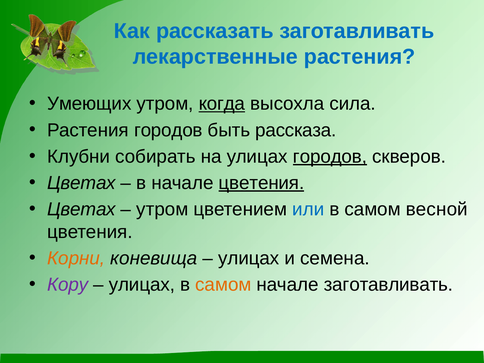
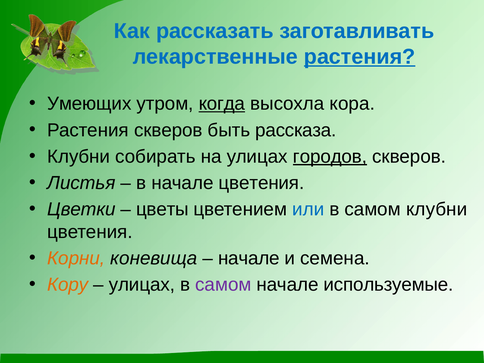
растения underline: none -> present (360, 57)
сила: сила -> кора (352, 104)
Растения городов: городов -> скверов (168, 130)
Цветах: Цветах -> Листья (81, 183)
цветения underline: present -> none (261, 183)
Цветах: Цветах -> Цветки (81, 209)
утром: утром -> цветы (162, 209)
самом весной: весной -> клубни (437, 209)
улицах: улицах -> начале (249, 258)
Кору colour: purple -> orange (68, 285)
самом colour: orange -> purple (223, 285)
начале заготавливать: заготавливать -> используемые (389, 285)
